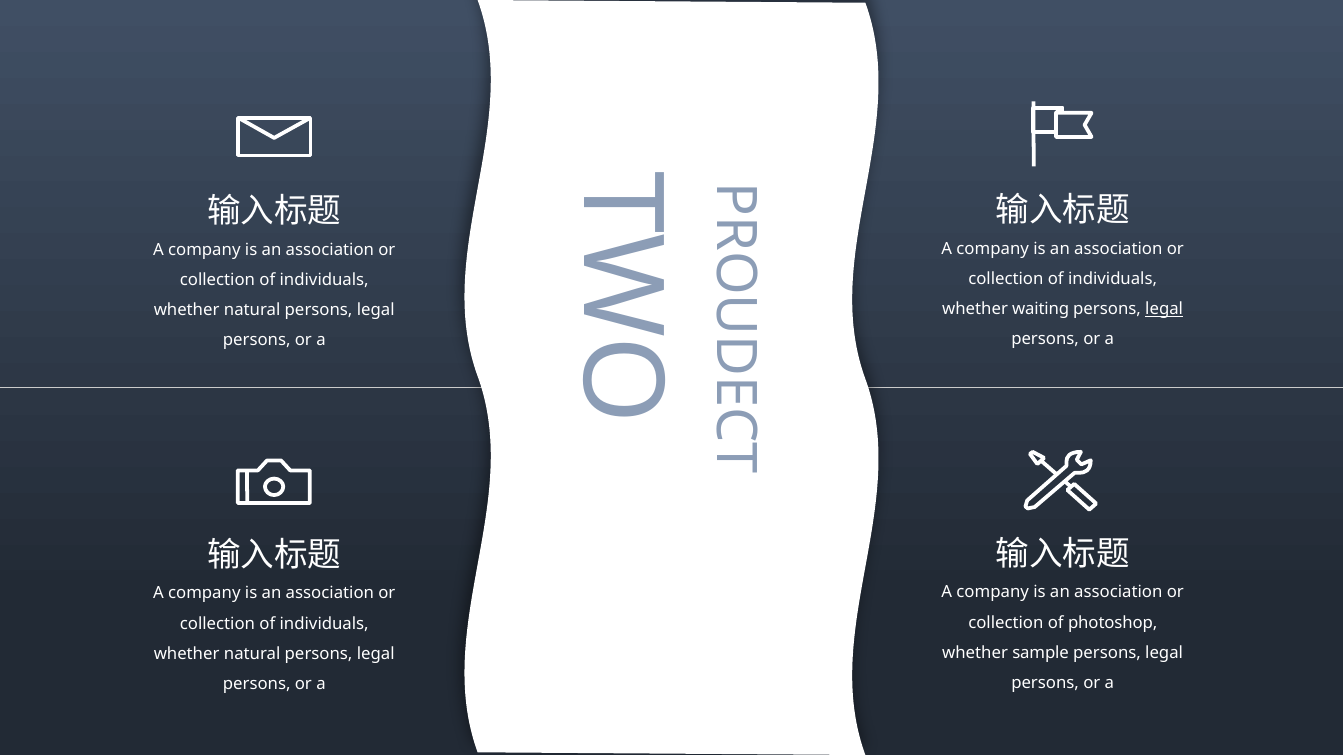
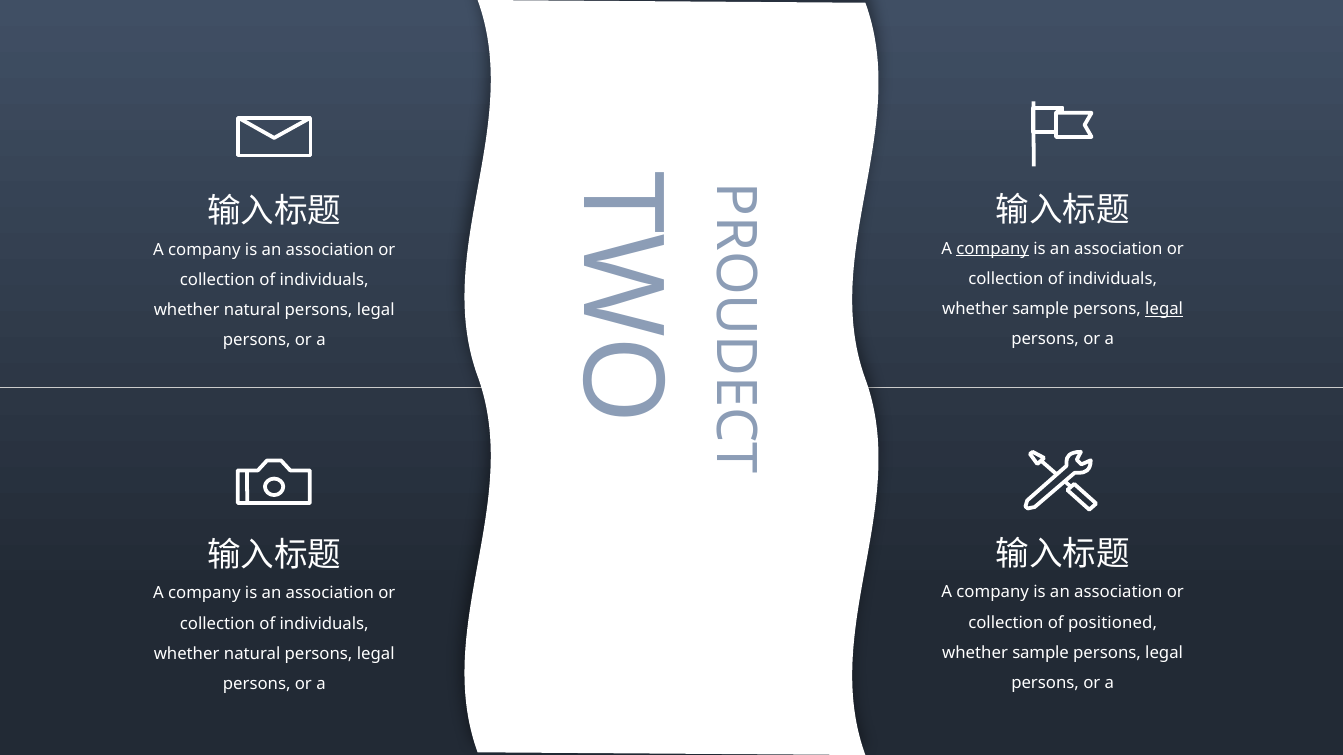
company underline: none -> present (993, 249)
waiting: waiting -> sample (1041, 309)
photoshop: photoshop -> positioned (1113, 623)
